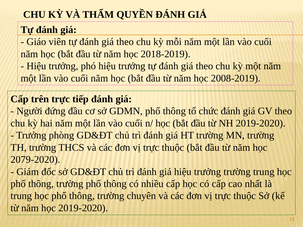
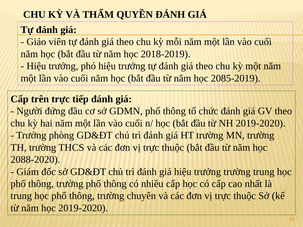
2008-2019: 2008-2019 -> 2085-2019 (236, 78)
2079-2020: 2079-2020 -> 2088-2020 (35, 160)
